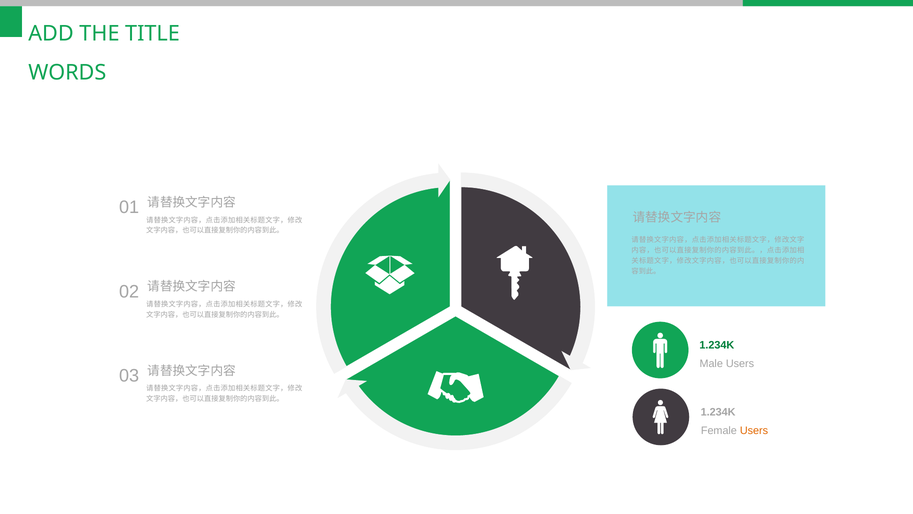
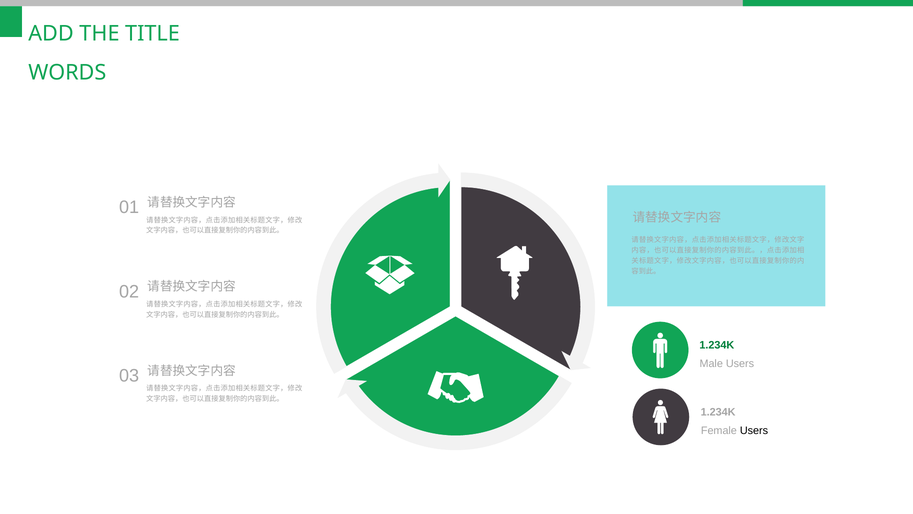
Users colour: orange -> black (754, 430)
